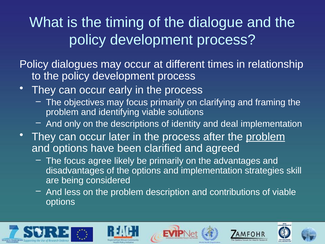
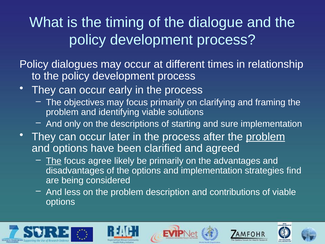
identity: identity -> starting (186, 124)
deal: deal -> sure (229, 124)
The underline: none -> present (54, 161)
skill: skill -> find (294, 171)
